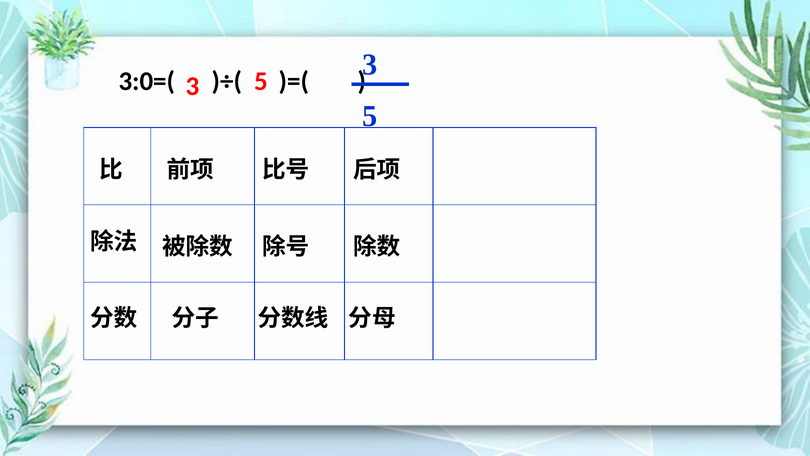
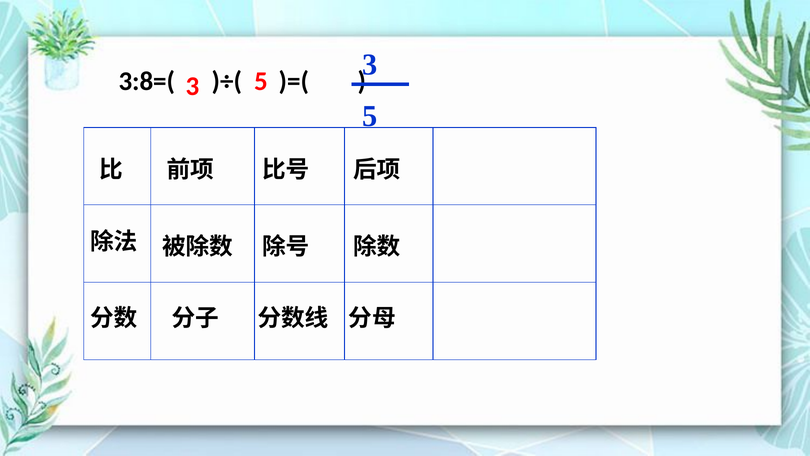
3:0=(: 3:0=( -> 3:8=( (147, 81)
